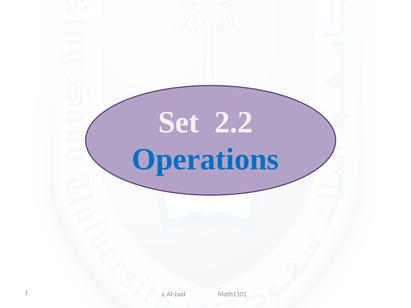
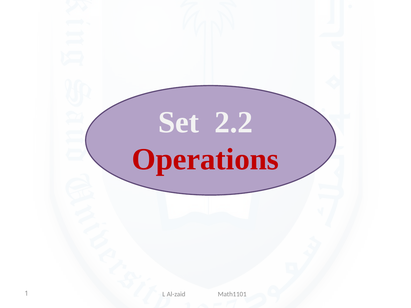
Operations colour: blue -> red (205, 159)
